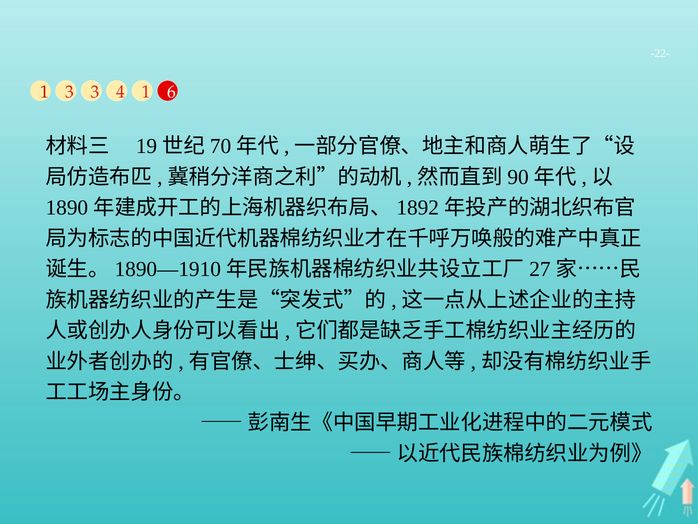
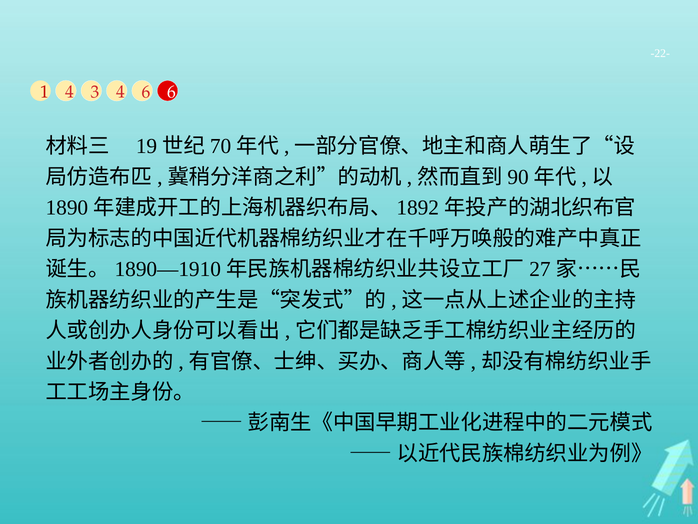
1 3: 3 -> 4 (70, 92)
4 1: 1 -> 6 (146, 92)
